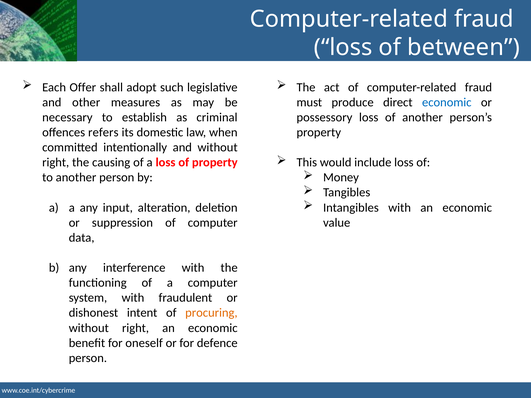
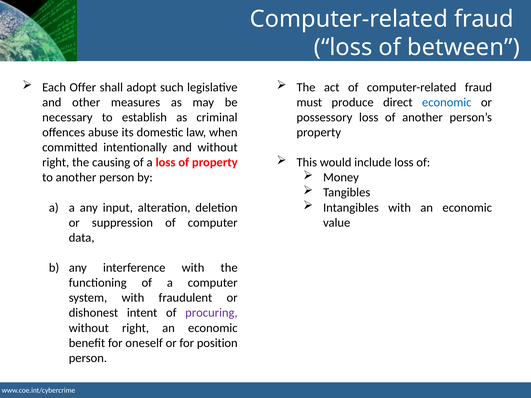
refers: refers -> abuse (103, 132)
procuring colour: orange -> purple (211, 313)
defence: defence -> position (217, 343)
